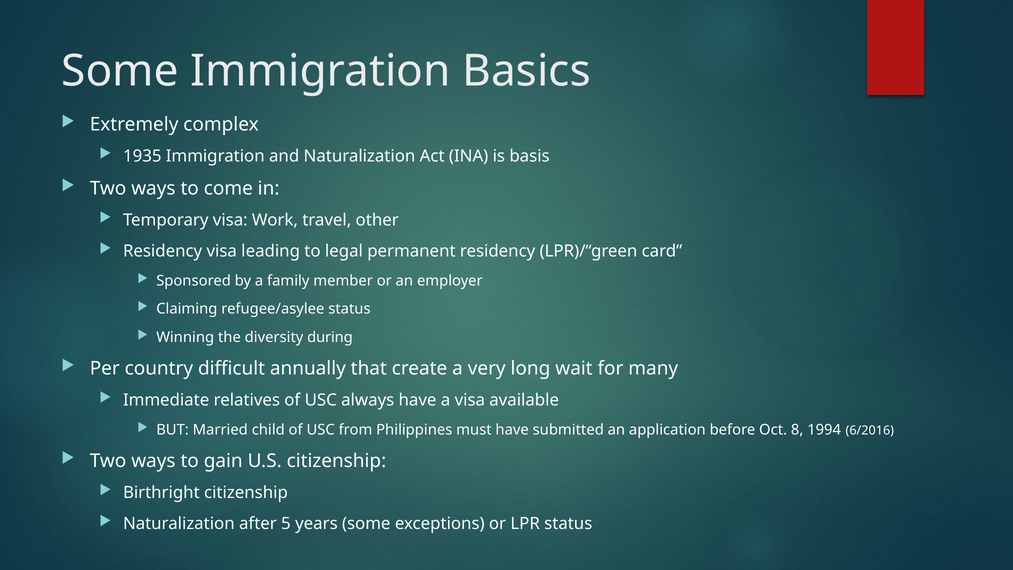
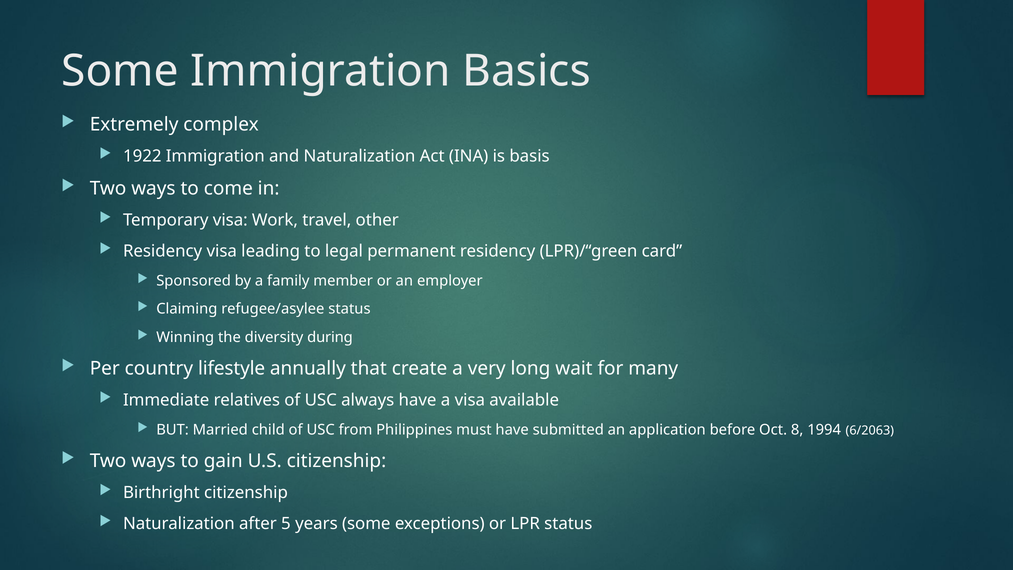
1935: 1935 -> 1922 (142, 156)
difficult: difficult -> lifestyle (232, 368)
6/2016: 6/2016 -> 6/2063 (870, 430)
